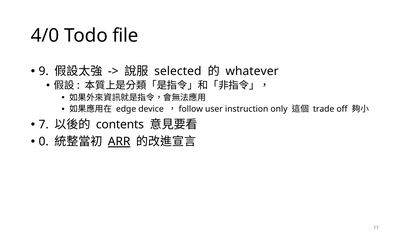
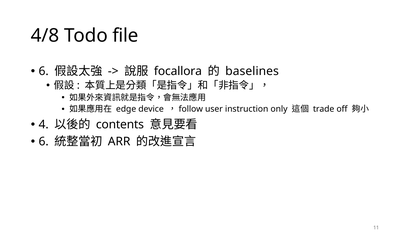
4/0: 4/0 -> 4/8 (45, 36)
9: 9 -> 6 (44, 71)
selected: selected -> focallora (178, 71)
whatever: whatever -> baselines (252, 71)
7: 7 -> 4 (44, 124)
0: 0 -> 6 (44, 142)
ARR underline: present -> none (119, 142)
